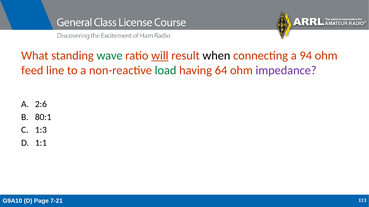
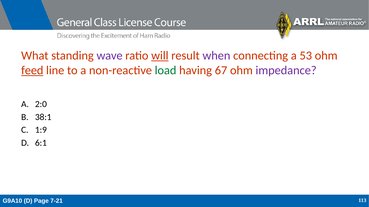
wave colour: green -> purple (110, 56)
when colour: black -> purple (216, 56)
94: 94 -> 53 (306, 56)
feed underline: none -> present (32, 70)
64: 64 -> 67 (221, 70)
2:6: 2:6 -> 2:0 (41, 104)
80:1: 80:1 -> 38:1 (43, 117)
1:3: 1:3 -> 1:9 (41, 130)
1:1: 1:1 -> 6:1 (41, 143)
